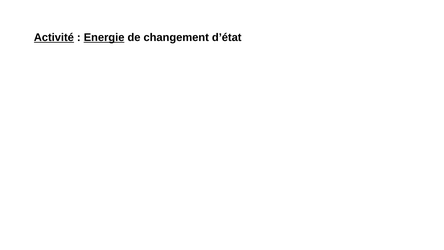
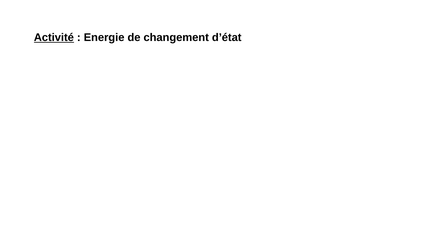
Energie underline: present -> none (104, 37)
